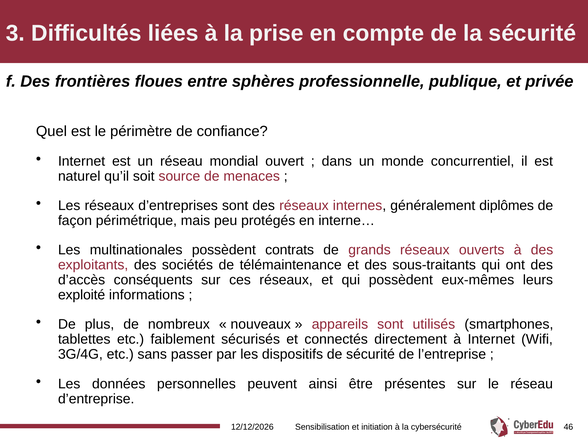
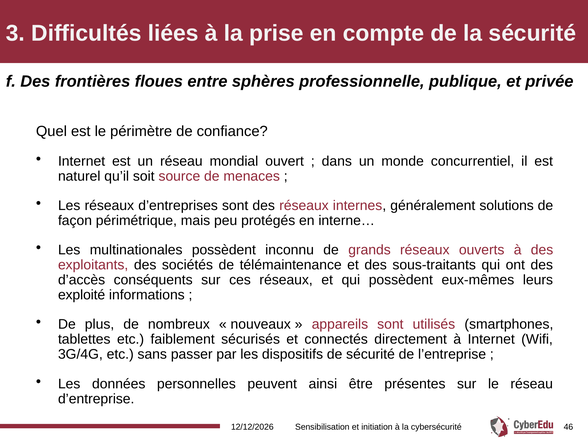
diplômes: diplômes -> solutions (507, 206)
contrats: contrats -> inconnu (290, 250)
